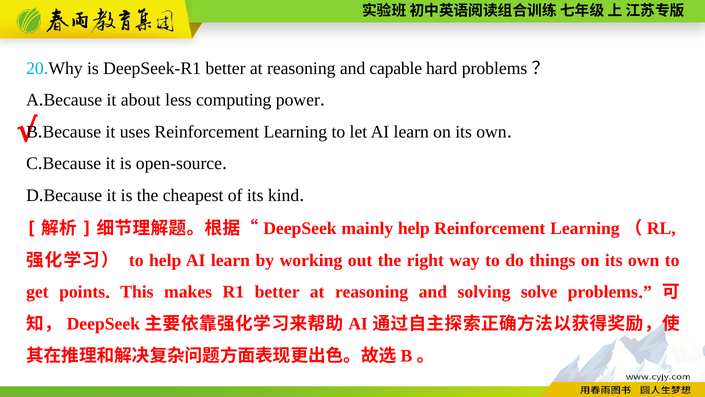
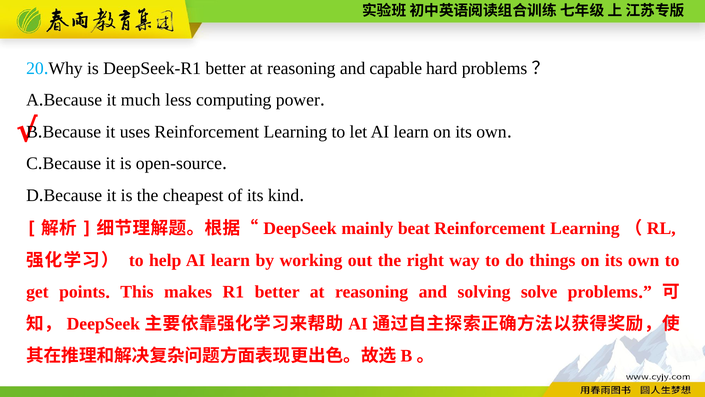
about: about -> much (141, 100)
mainly help: help -> beat (414, 228)
